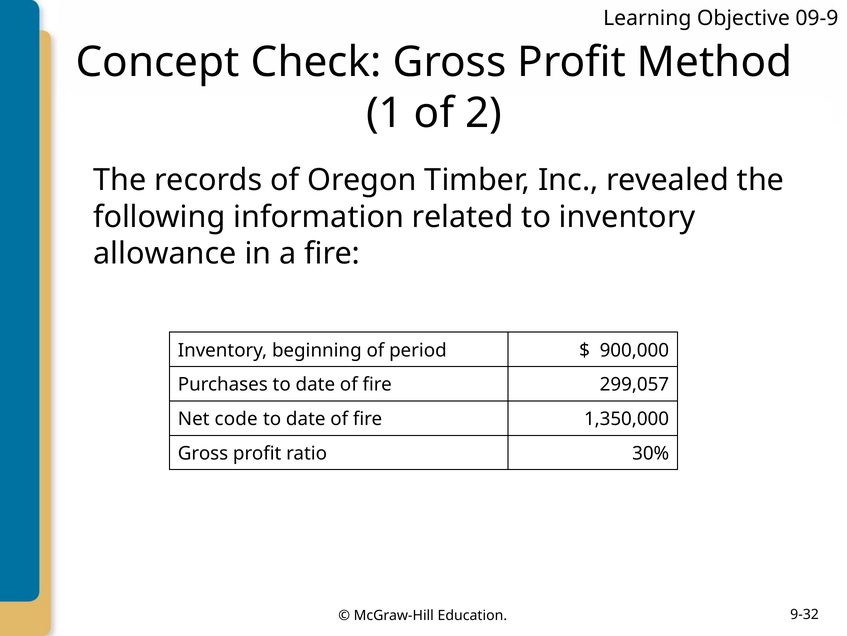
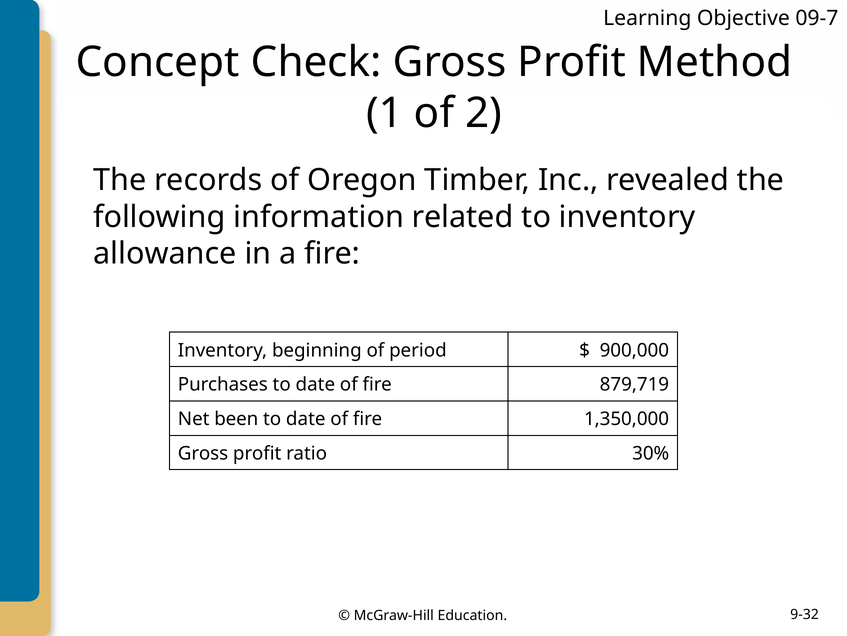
09-9: 09-9 -> 09-7 (817, 18)
299,057: 299,057 -> 879,719 (634, 384)
code: code -> been (236, 419)
